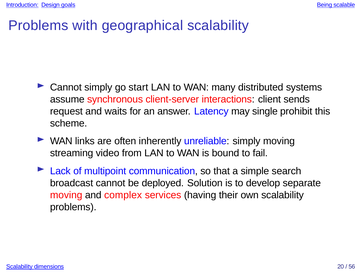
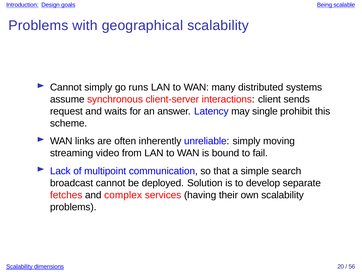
start: start -> runs (138, 87)
moving: moving -> fetches (66, 195)
